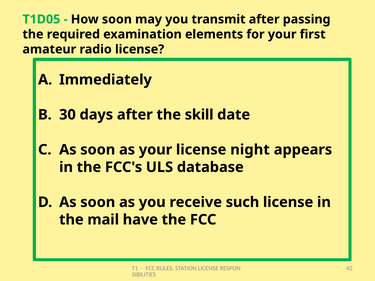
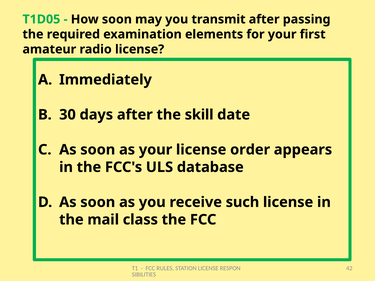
night: night -> order (250, 150)
have: have -> class (140, 220)
